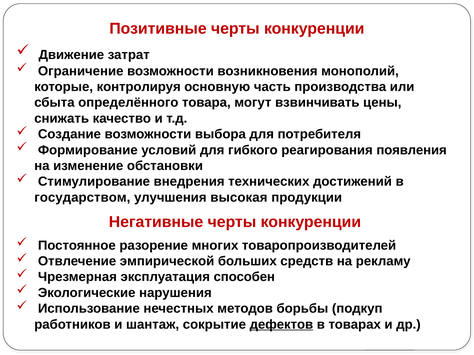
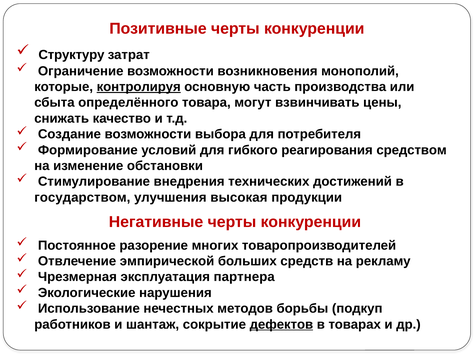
Движение: Движение -> Структуру (71, 55)
контролируя underline: none -> present (139, 87)
появления: появления -> средством (412, 150)
способен: способен -> партнера (244, 277)
